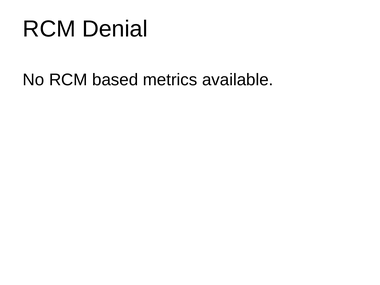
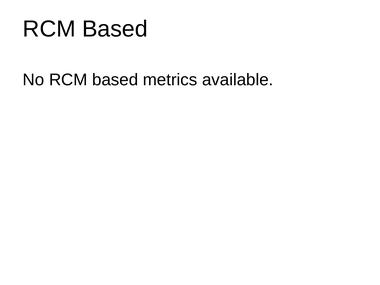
Denial: Denial -> Based (115, 29)
